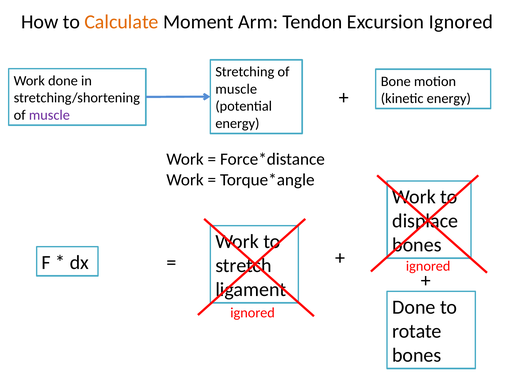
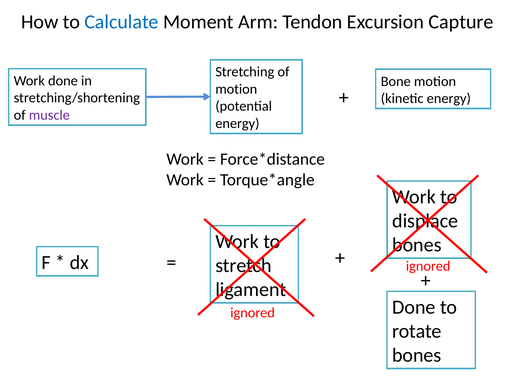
Calculate colour: orange -> blue (121, 22)
Excursion Ignored: Ignored -> Capture (461, 22)
muscle: muscle -> motion (236, 89)
